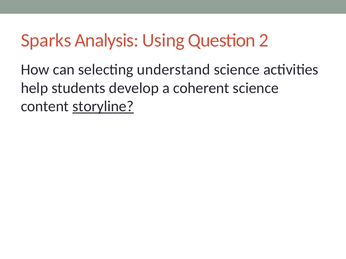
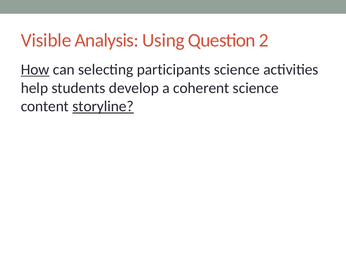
Sparks: Sparks -> Visible (46, 40)
How underline: none -> present (35, 70)
understand: understand -> participants (174, 70)
